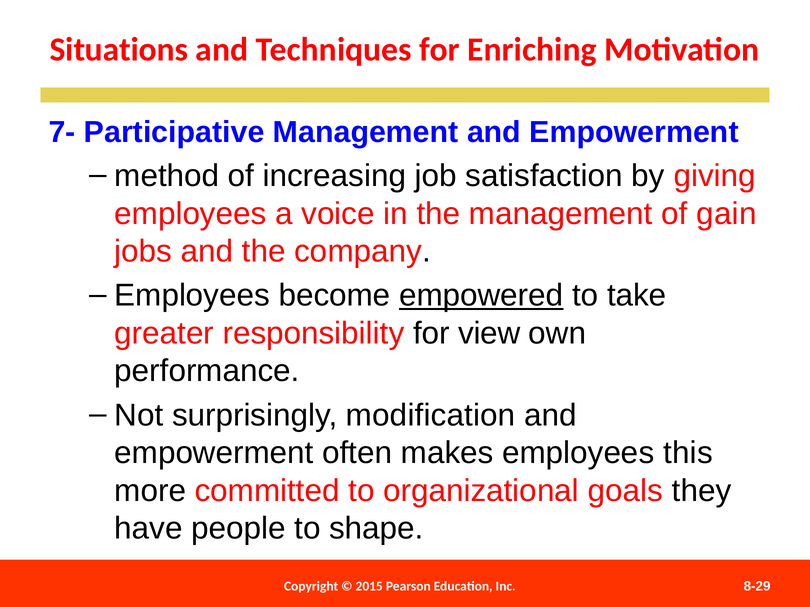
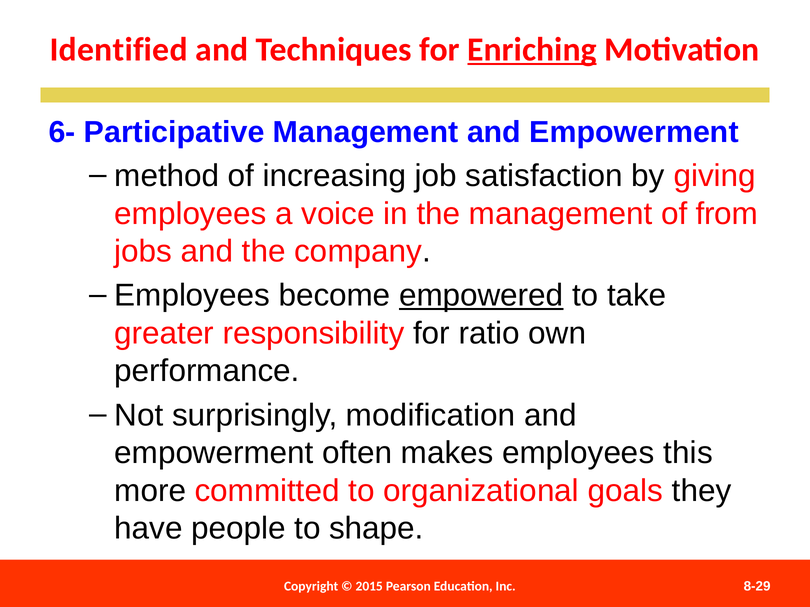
Situations: Situations -> Identified (119, 50)
Enriching underline: none -> present (532, 50)
7-: 7- -> 6- (62, 132)
gain: gain -> from (727, 214)
view: view -> ratio (489, 334)
